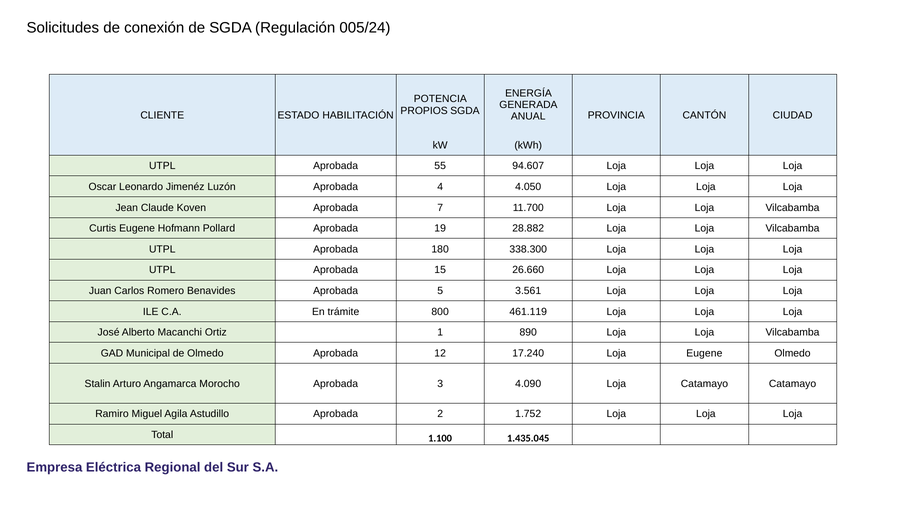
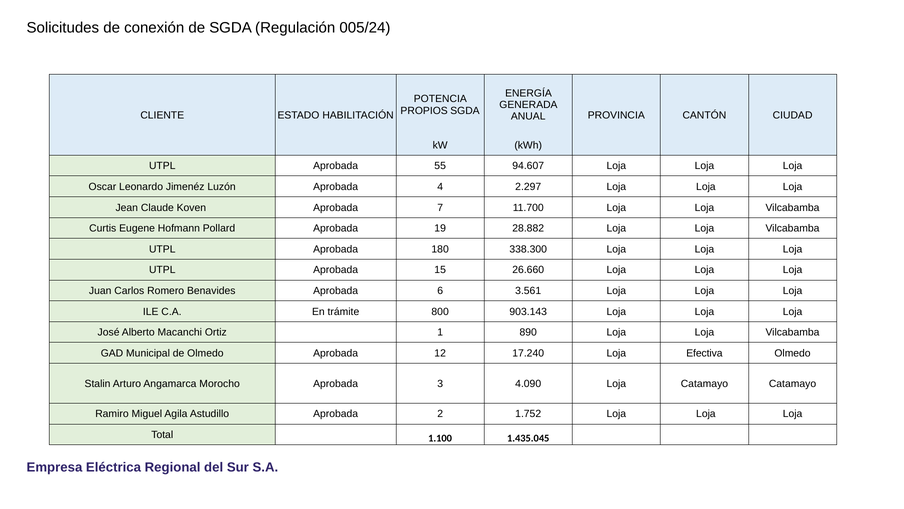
4.050: 4.050 -> 2.297 (528, 187)
5: 5 -> 6 (440, 291)
461.119: 461.119 -> 903.143 (528, 311)
Loja Eugene: Eugene -> Efectiva (704, 353)
